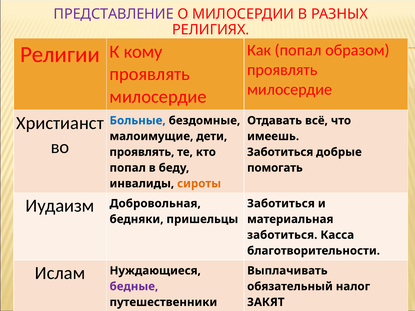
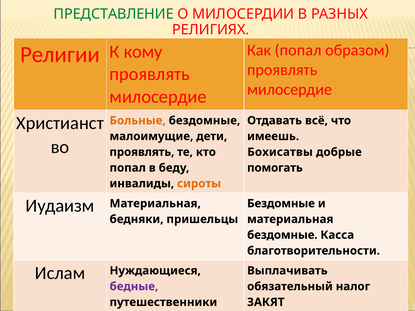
ПРЕДСТАВЛЕНИЕ colour: purple -> green (114, 14)
Больные colour: blue -> orange (138, 121)
Заботиться: Заботиться -> Бохисатвы (280, 152)
Иудаизм Добровольная: Добровольная -> Материальная (155, 204)
Заботиться: Заботиться -> Бездомные (281, 204)
заботиться: заботиться -> бездомные (282, 235)
